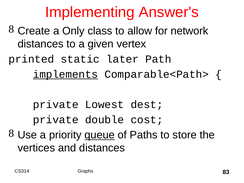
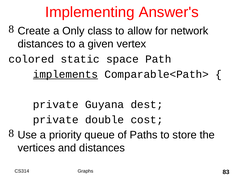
printed: printed -> colored (31, 59)
later: later -> space (123, 59)
Lowest: Lowest -> Guyana (105, 105)
queue underline: present -> none (100, 135)
